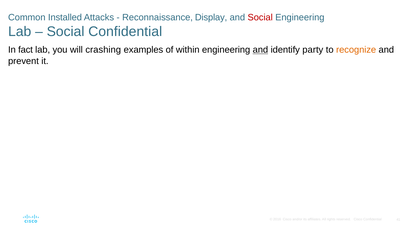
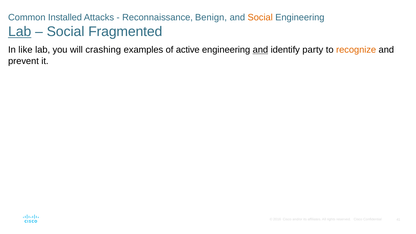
Display: Display -> Benign (211, 17)
Social colour: red -> orange (260, 17)
Lab underline: none -> present (20, 32)
Social Confidential: Confidential -> Fragmented (125, 32)
fact: fact -> like (25, 50)
within: within -> active (188, 50)
